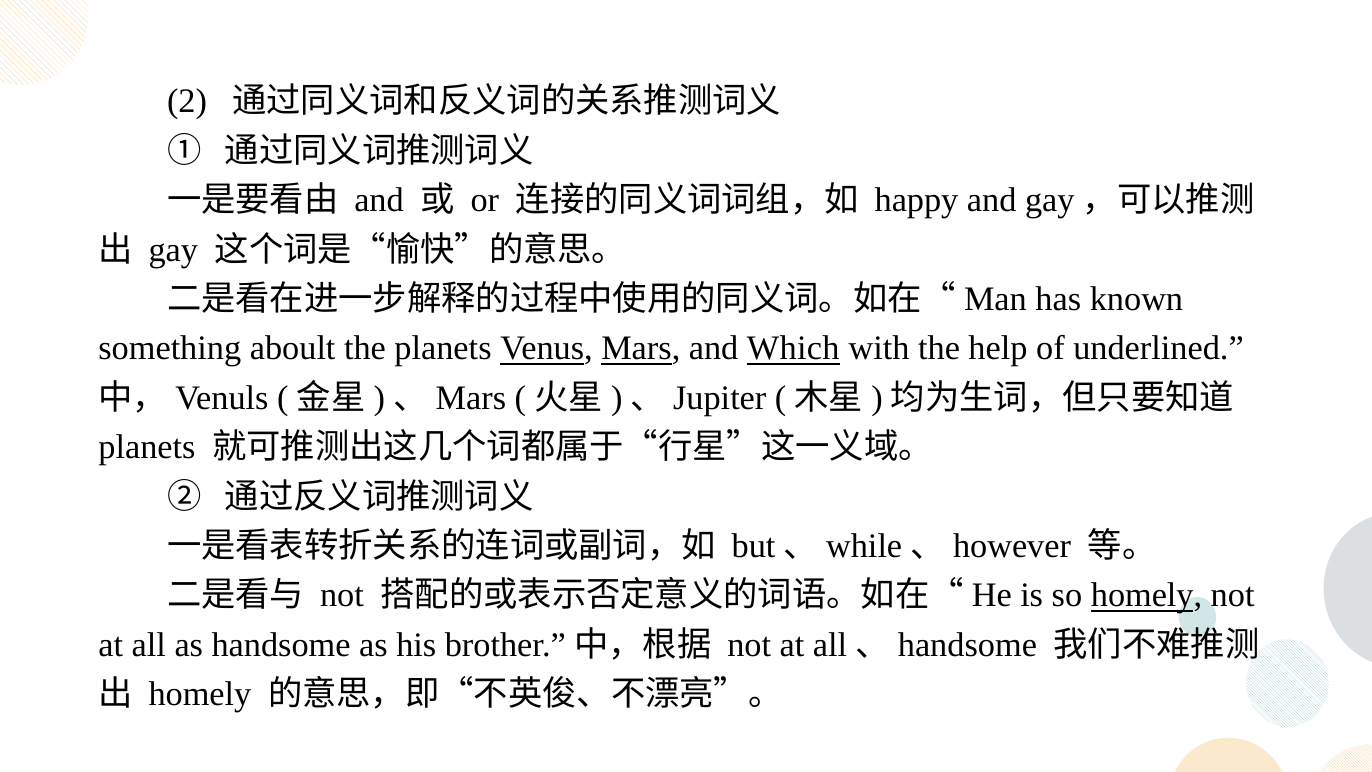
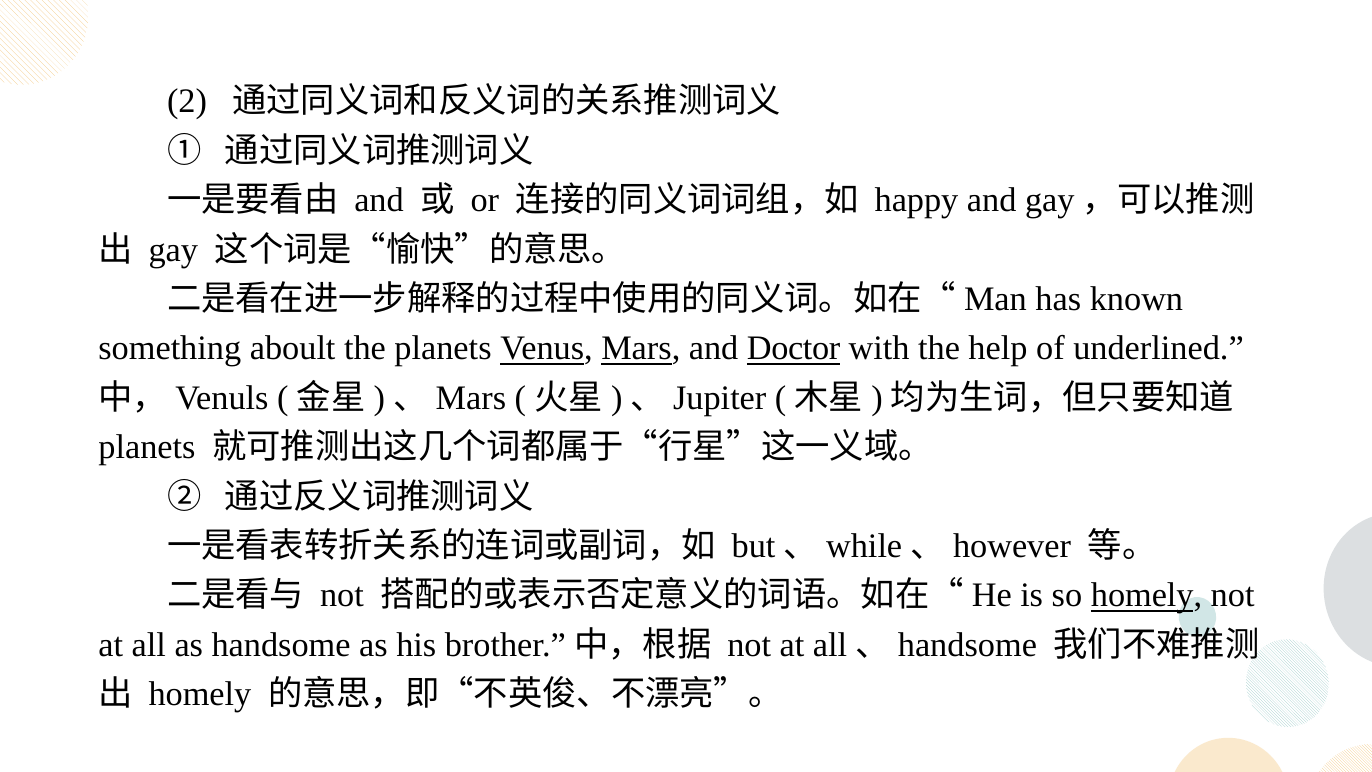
Which: Which -> Doctor (794, 348)
